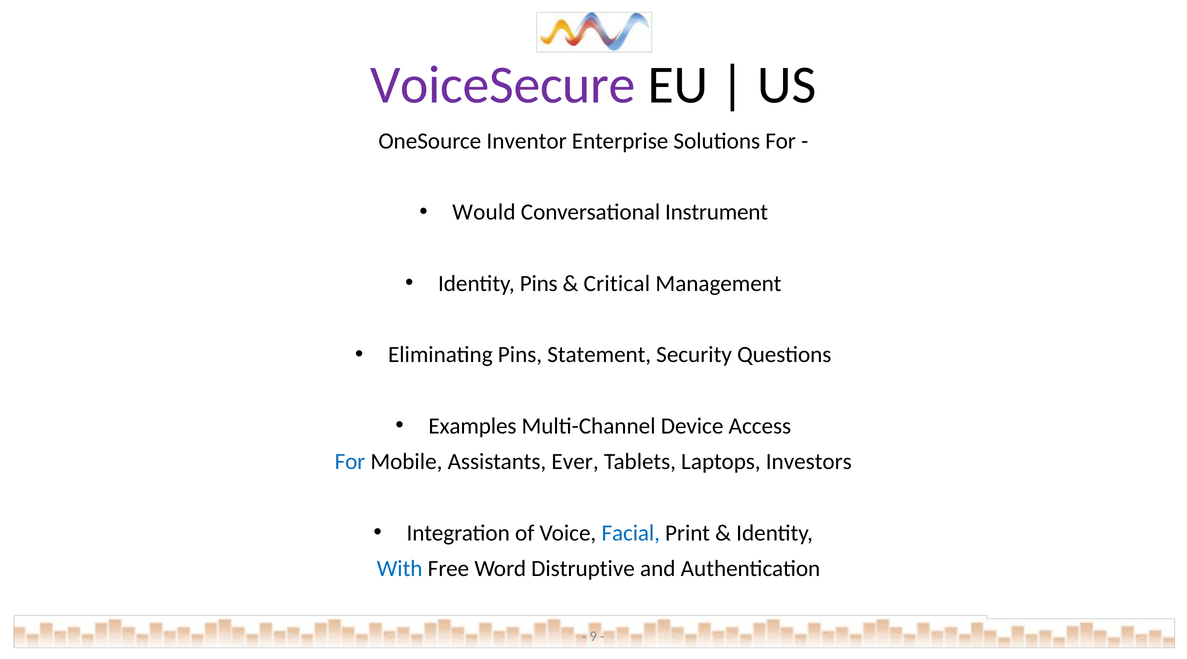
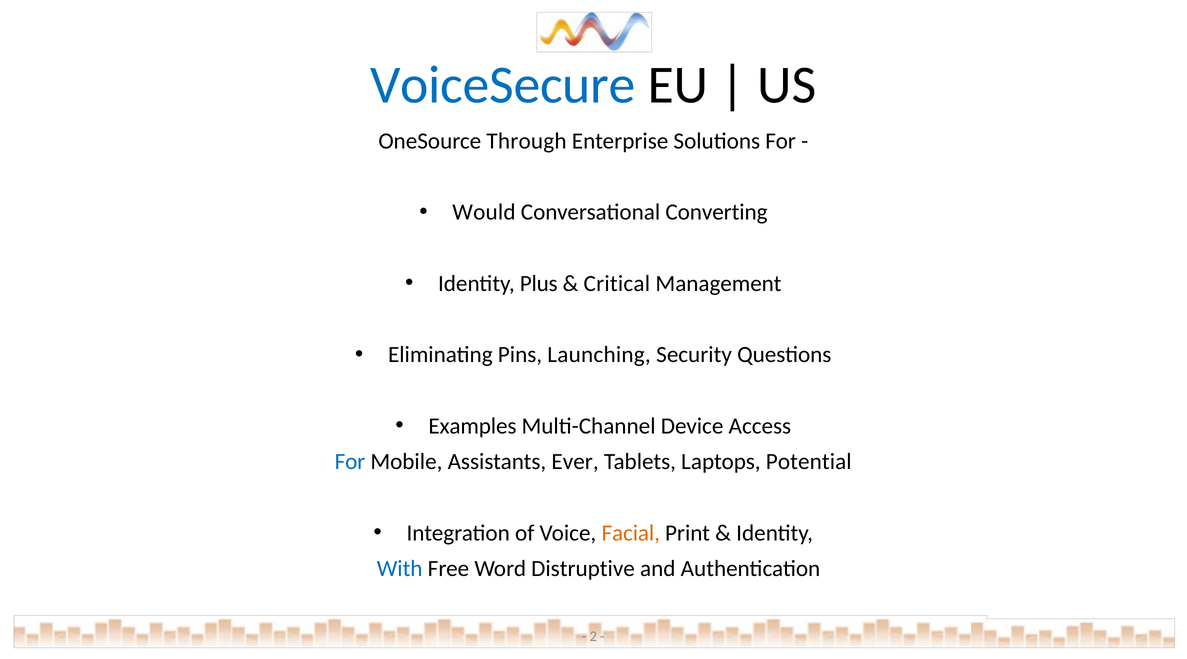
VoiceSecure colour: purple -> blue (503, 85)
Inventor: Inventor -> Through (527, 141)
Instrument: Instrument -> Converting (716, 212)
Identity Pins: Pins -> Plus (539, 284)
Statement: Statement -> Launching (599, 355)
Investors: Investors -> Potential (809, 462)
Facial colour: blue -> orange (631, 533)
9: 9 -> 2 (593, 637)
